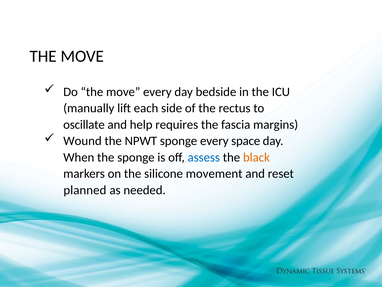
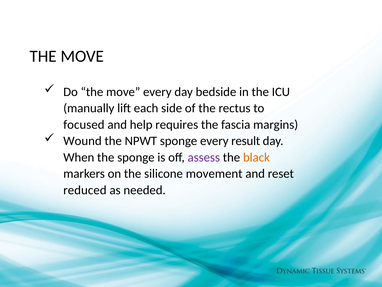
oscillate: oscillate -> focused (84, 124)
space: space -> result (246, 141)
assess colour: blue -> purple (204, 157)
planned: planned -> reduced (85, 190)
